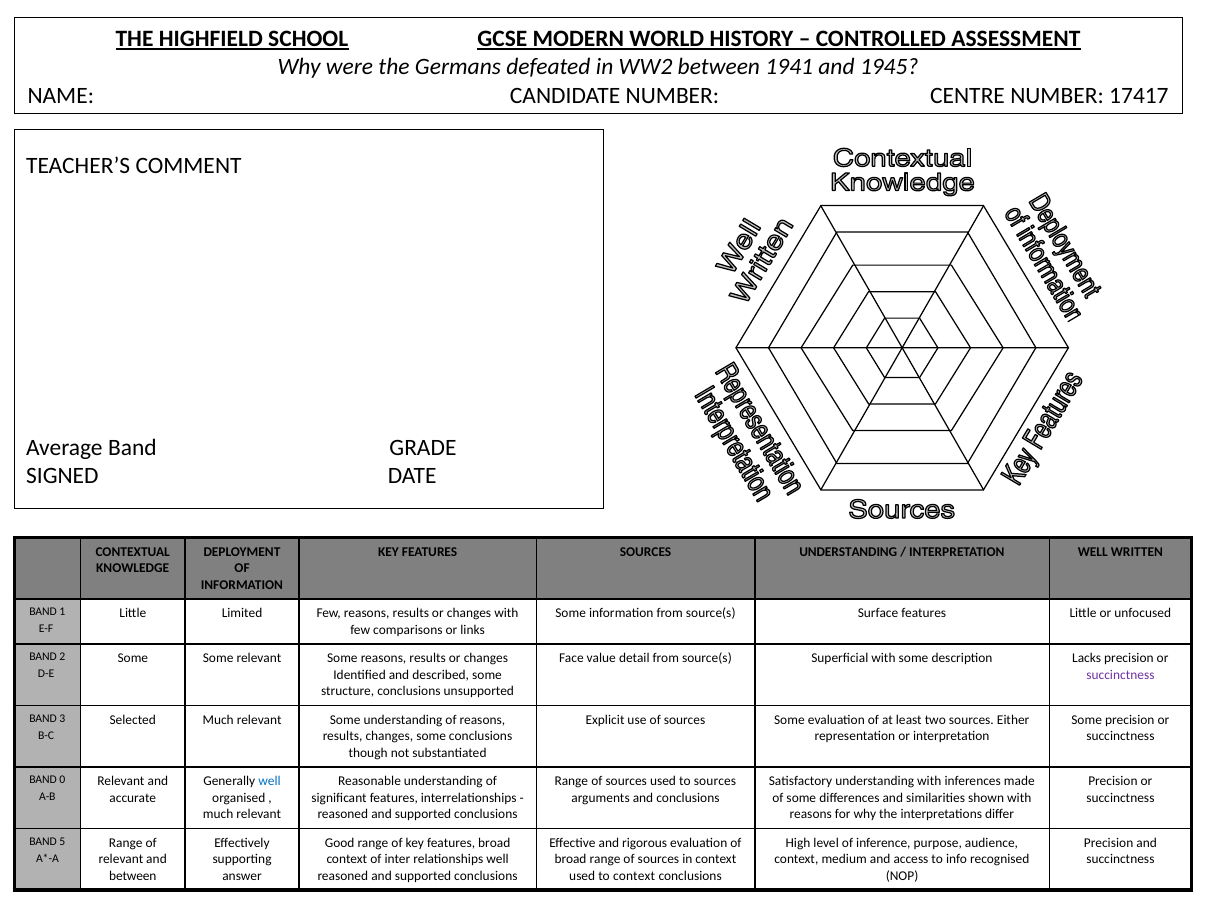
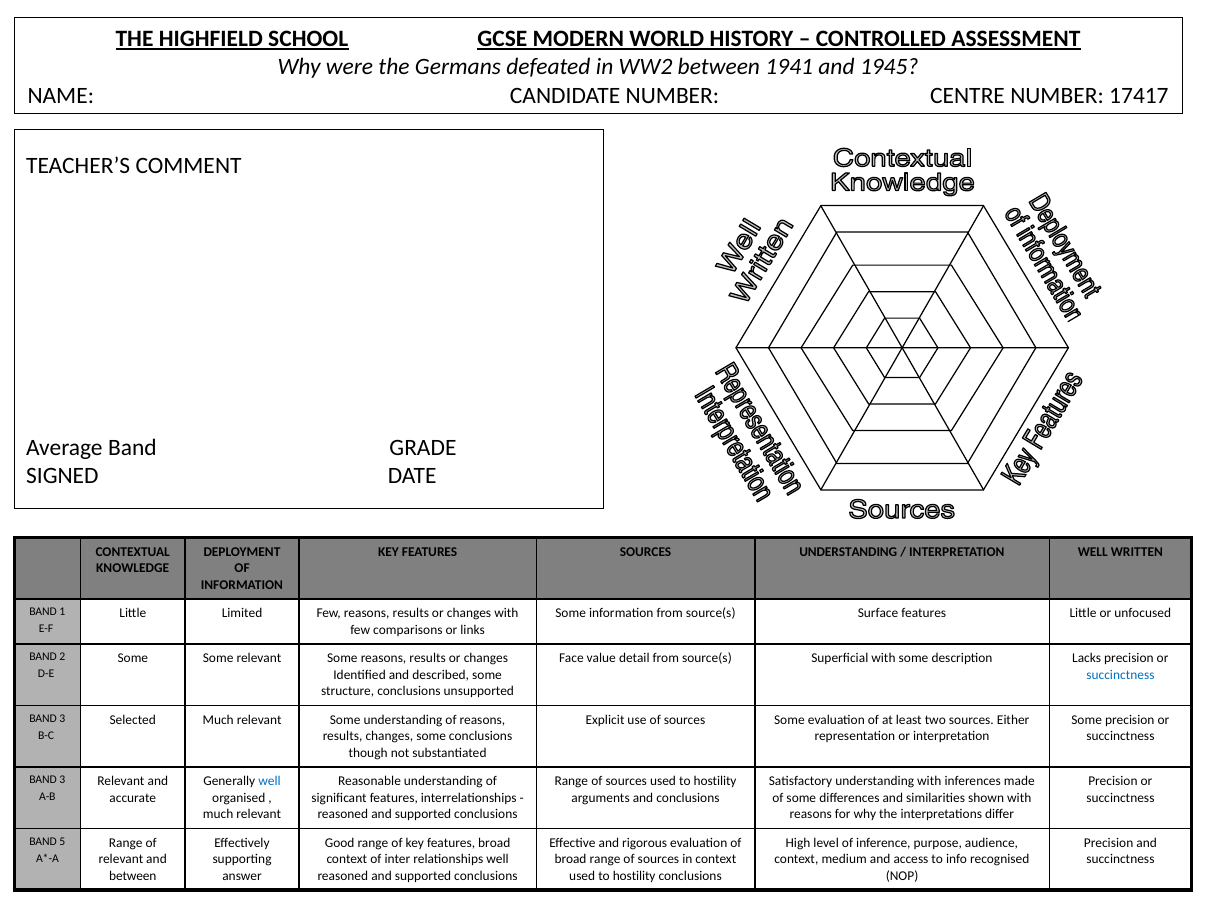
succinctness colour: purple -> blue (1120, 675)
0: 0 -> 3 (62, 781)
sources used to sources: sources -> hostility (715, 782)
context: context -> hostility (634, 876)
